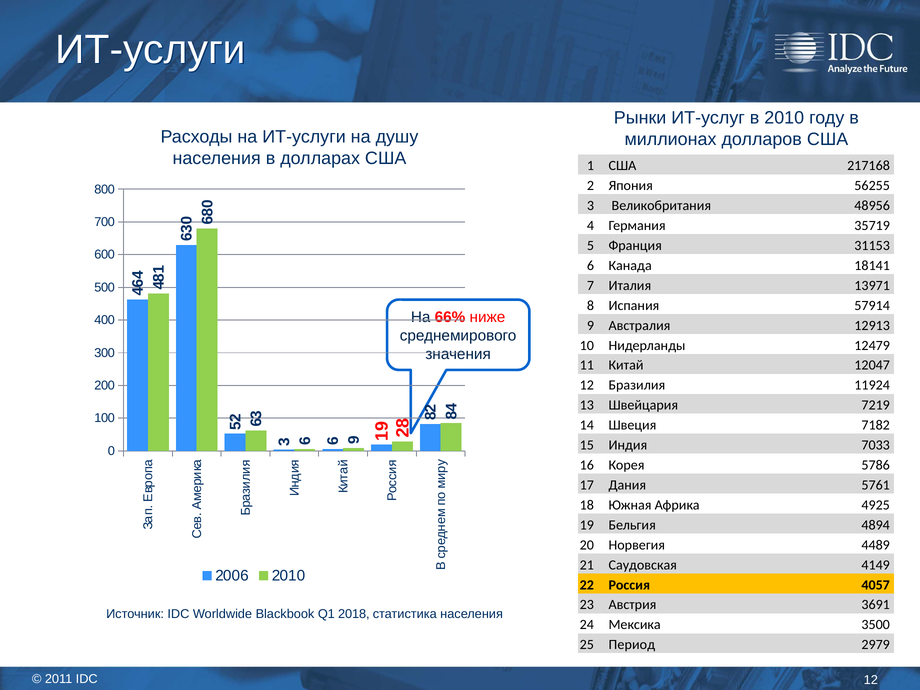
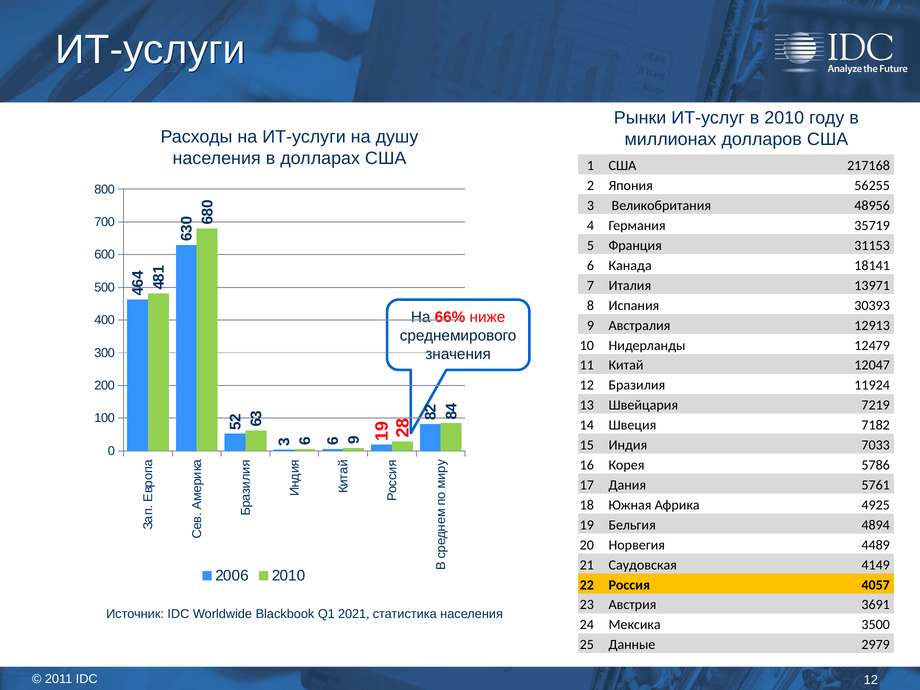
57914: 57914 -> 30393 (872, 305)
2018: 2018 -> 2021 (354, 614)
Период: Период -> Данные (632, 645)
